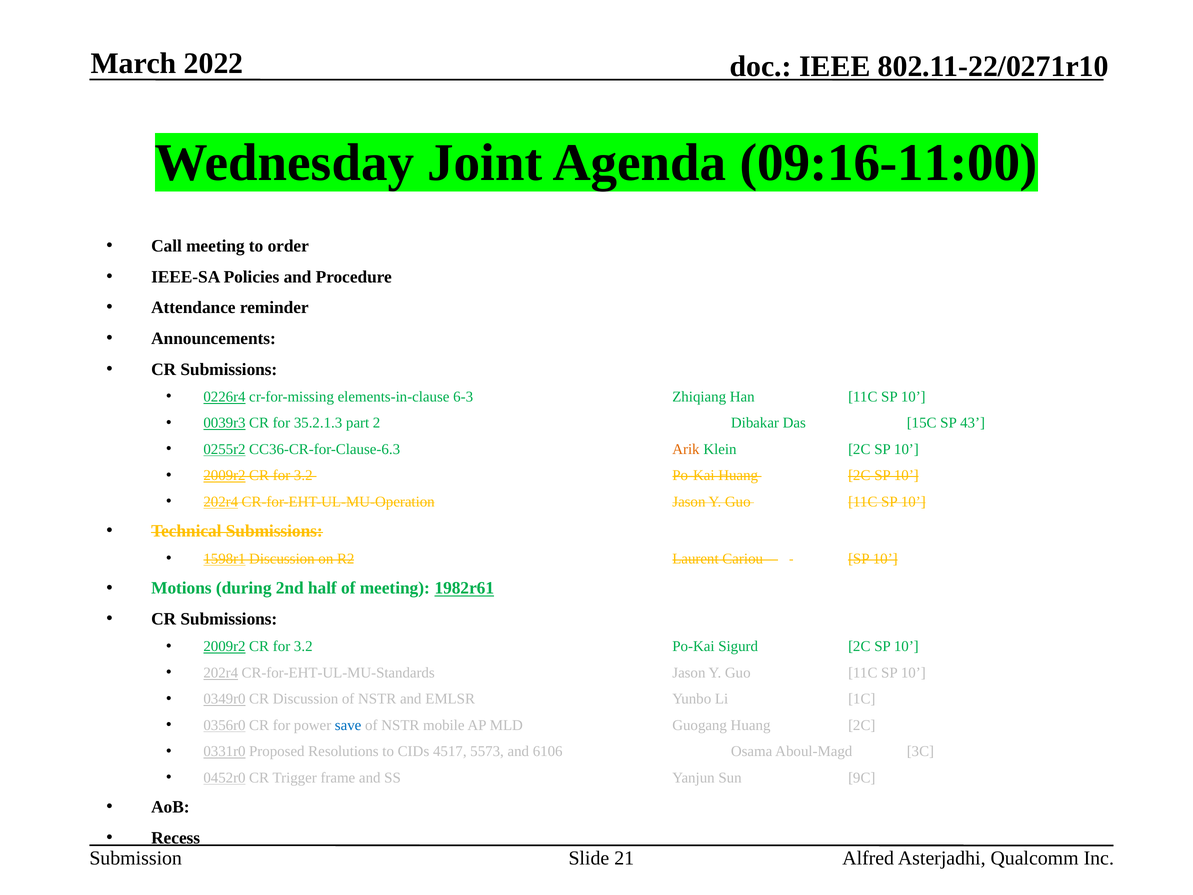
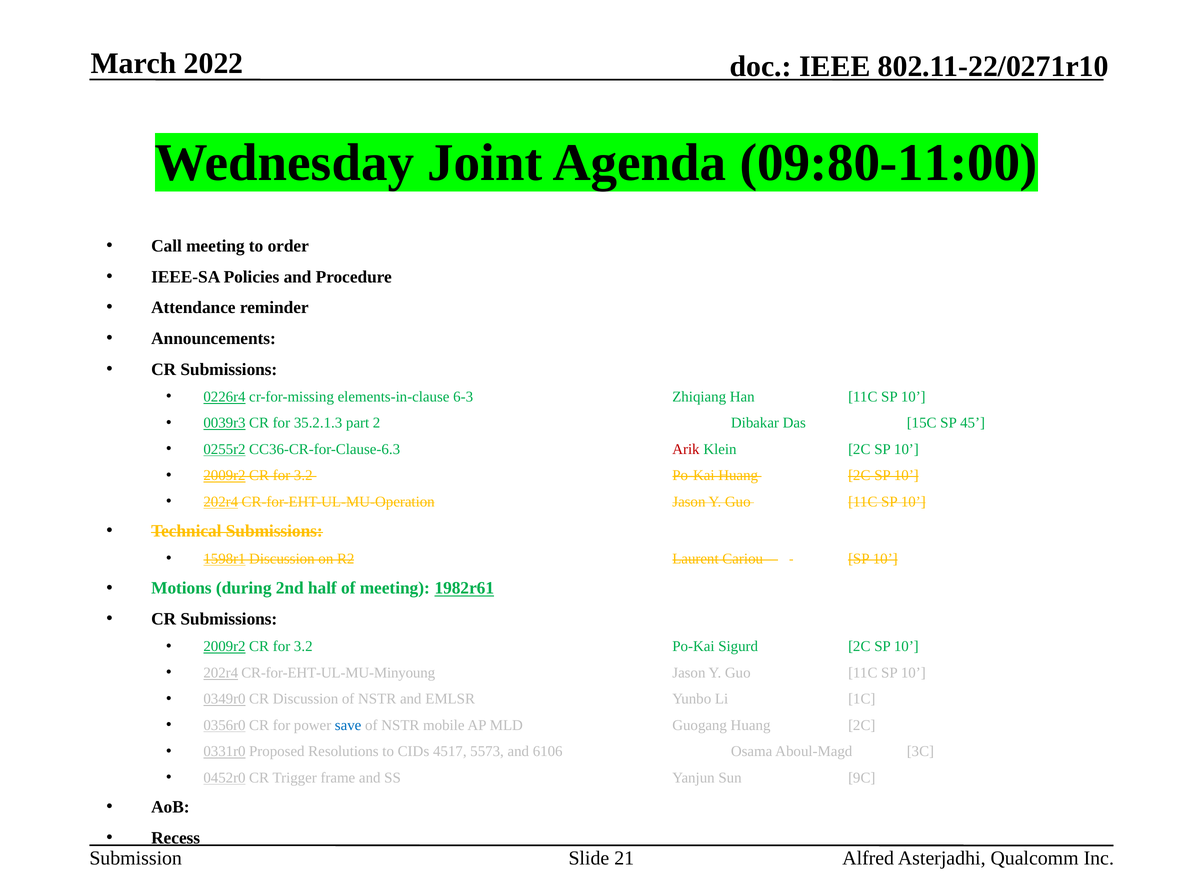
09:16-11:00: 09:16-11:00 -> 09:80-11:00 (889, 163)
43: 43 -> 45 (973, 423)
Arik colour: orange -> red (686, 449)
CR-for-EHT-UL-MU-Standards: CR-for-EHT-UL-MU-Standards -> CR-for-EHT-UL-MU-Minyoung (338, 673)
